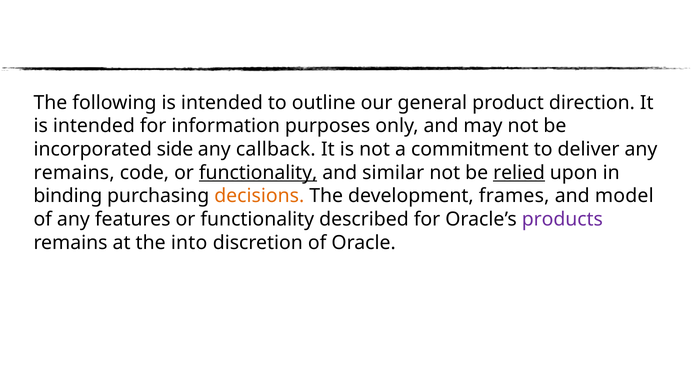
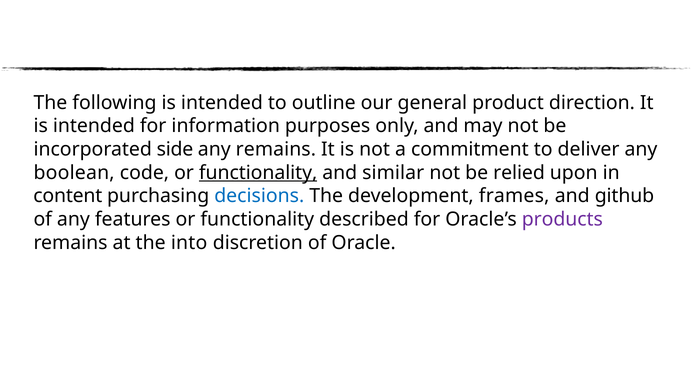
any callback: callback -> remains (276, 149)
remains: remains -> boolean (74, 173)
relied underline: present -> none (519, 173)
binding: binding -> content (68, 196)
decisions colour: orange -> blue (259, 196)
model: model -> github (624, 196)
